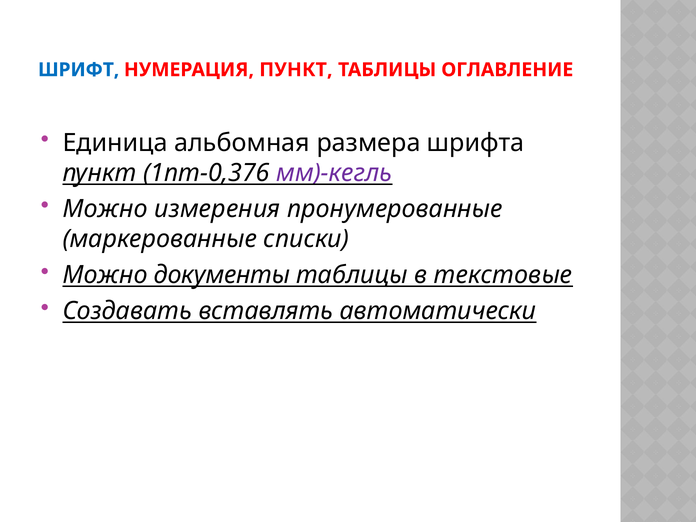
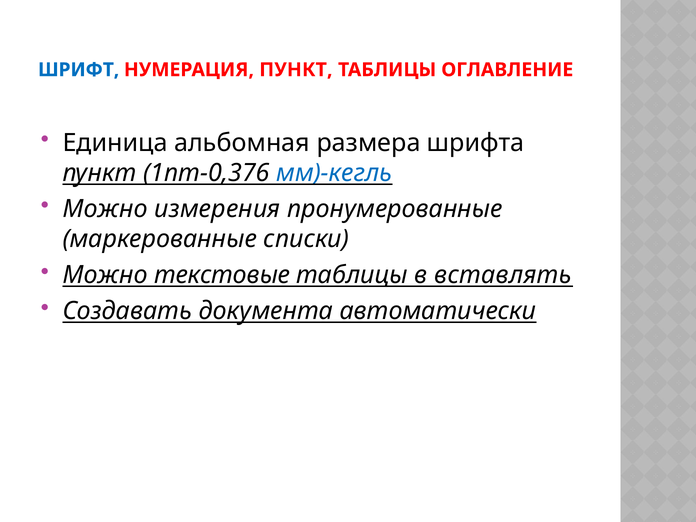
мм)-кегль colour: purple -> blue (334, 173)
документы: документы -> текстовые (222, 275)
текстовые: текстовые -> вставлять (503, 275)
вставлять: вставлять -> документа (266, 311)
